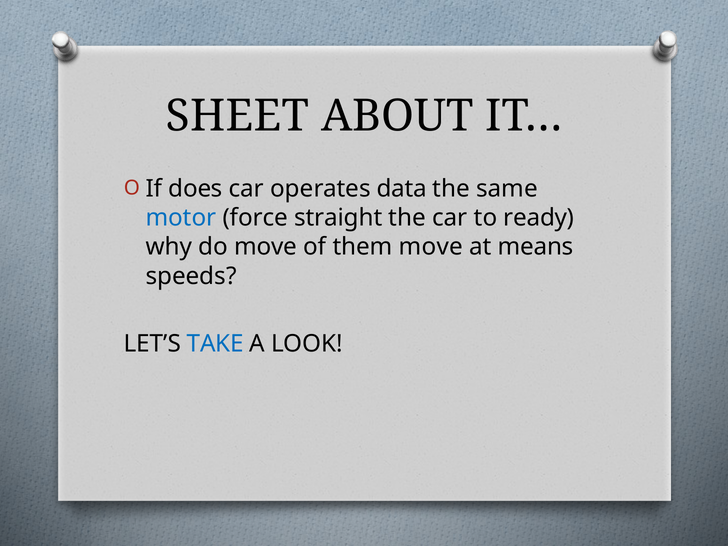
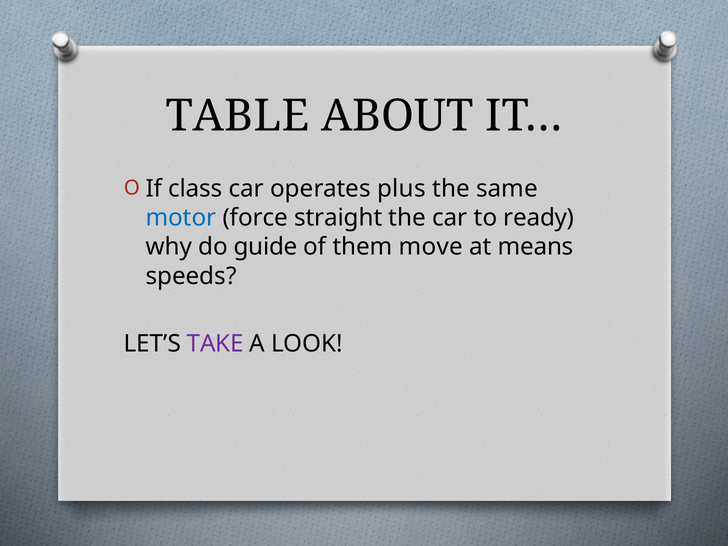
SHEET: SHEET -> TABLE (237, 116)
does: does -> class (195, 189)
data: data -> plus (401, 189)
do move: move -> guide (266, 247)
TAKE colour: blue -> purple (215, 344)
